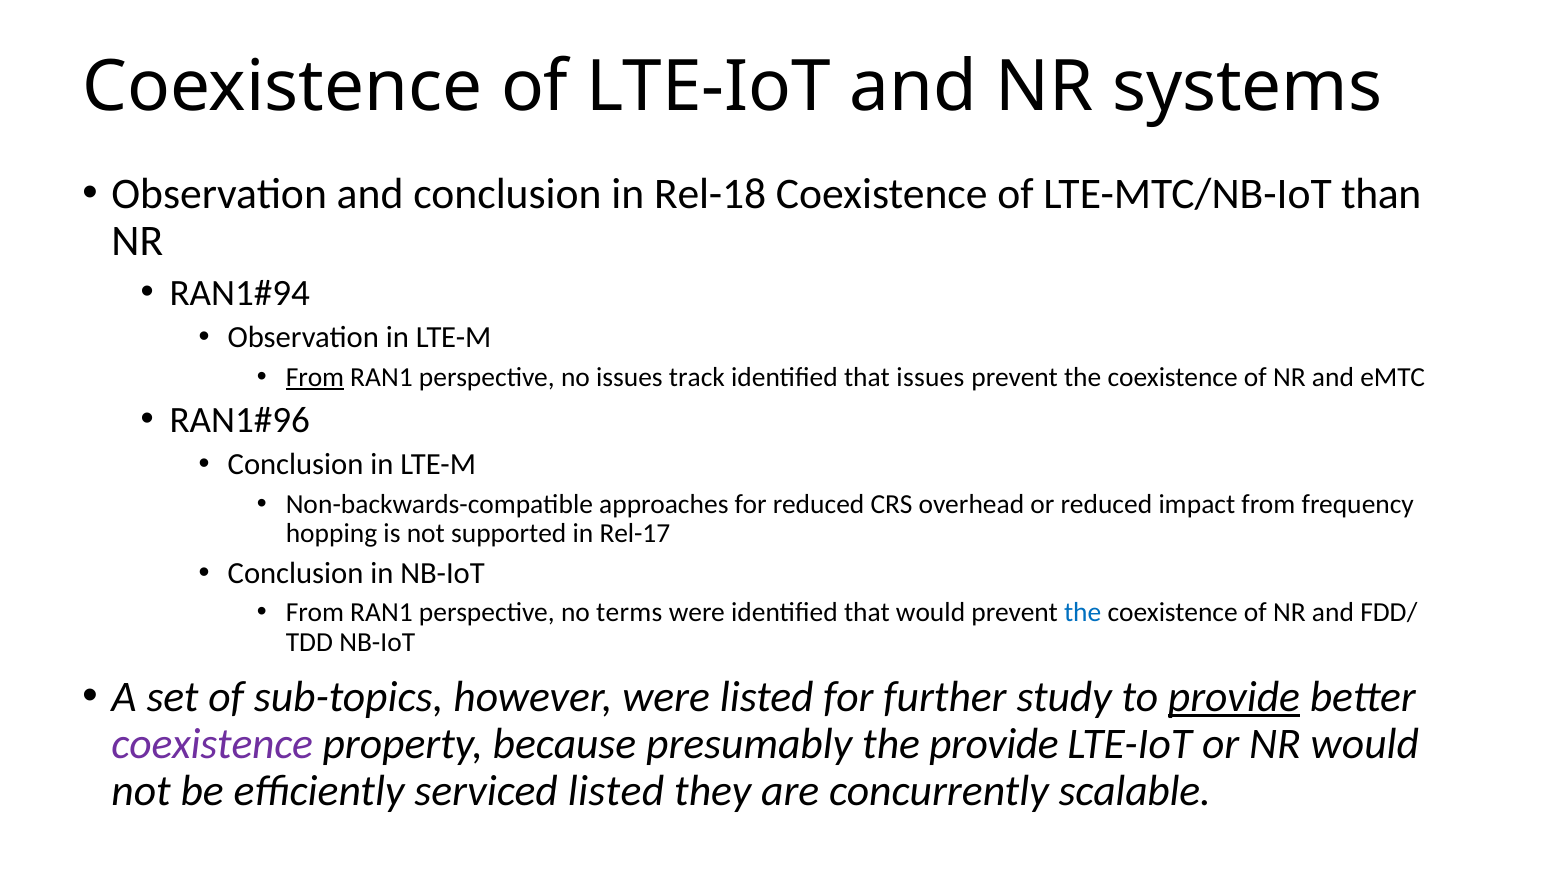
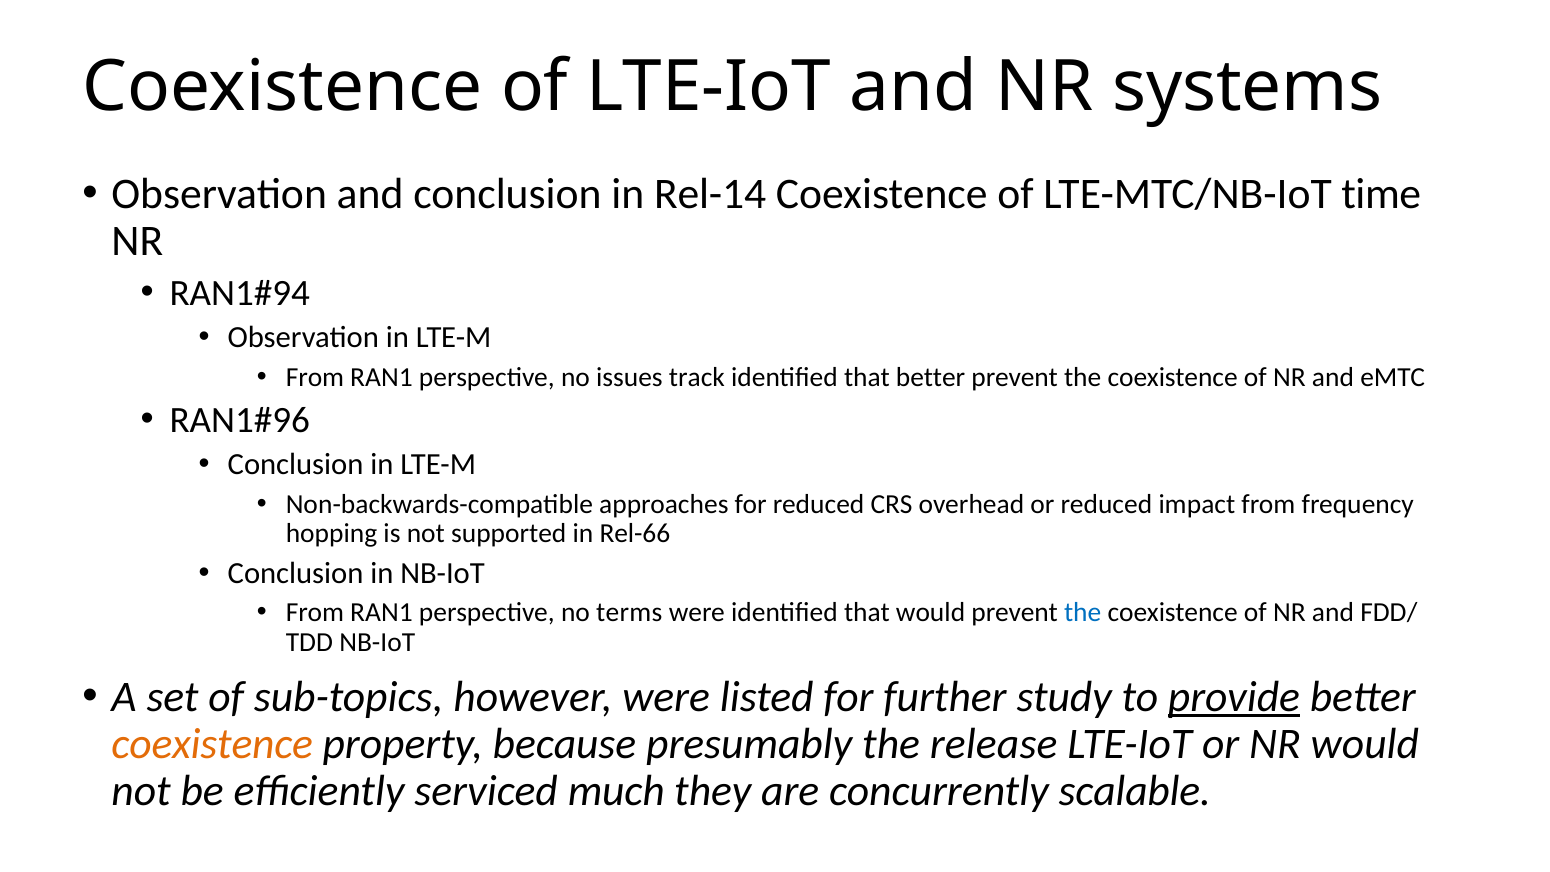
Rel-18: Rel-18 -> Rel-14 (710, 194)
than: than -> time (1381, 194)
From underline: present -> none (315, 377)
that issues: issues -> better (931, 377)
Rel-17: Rel-17 -> Rel-66 (635, 534)
coexistence colour: purple -> orange (212, 744)
the provide: provide -> release (994, 744)
serviced listed: listed -> much (616, 791)
